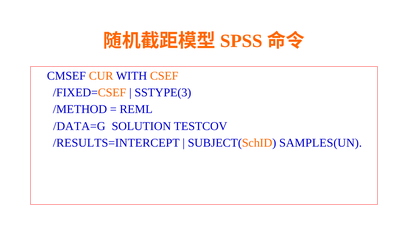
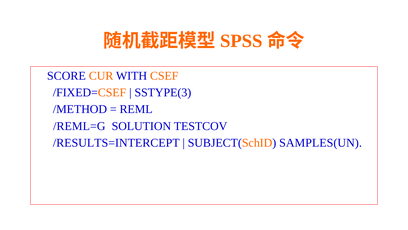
CMSEF: CMSEF -> SCORE (66, 76)
/DATA=G: /DATA=G -> /REML=G (79, 126)
